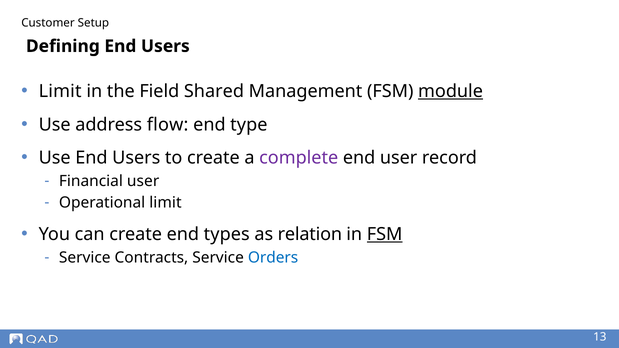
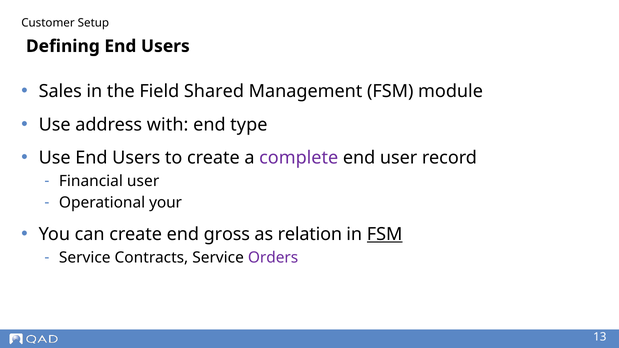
Limit: Limit -> Sales (60, 91)
module underline: present -> none (451, 91)
flow: flow -> with (168, 125)
Operational limit: limit -> your (166, 203)
types: types -> gross (227, 235)
Orders colour: blue -> purple (273, 258)
